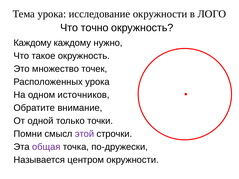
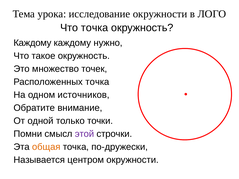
Что точно: точно -> точка (95, 28)
Расположенных урока: урока -> точка (97, 82)
общая colour: purple -> orange (46, 147)
